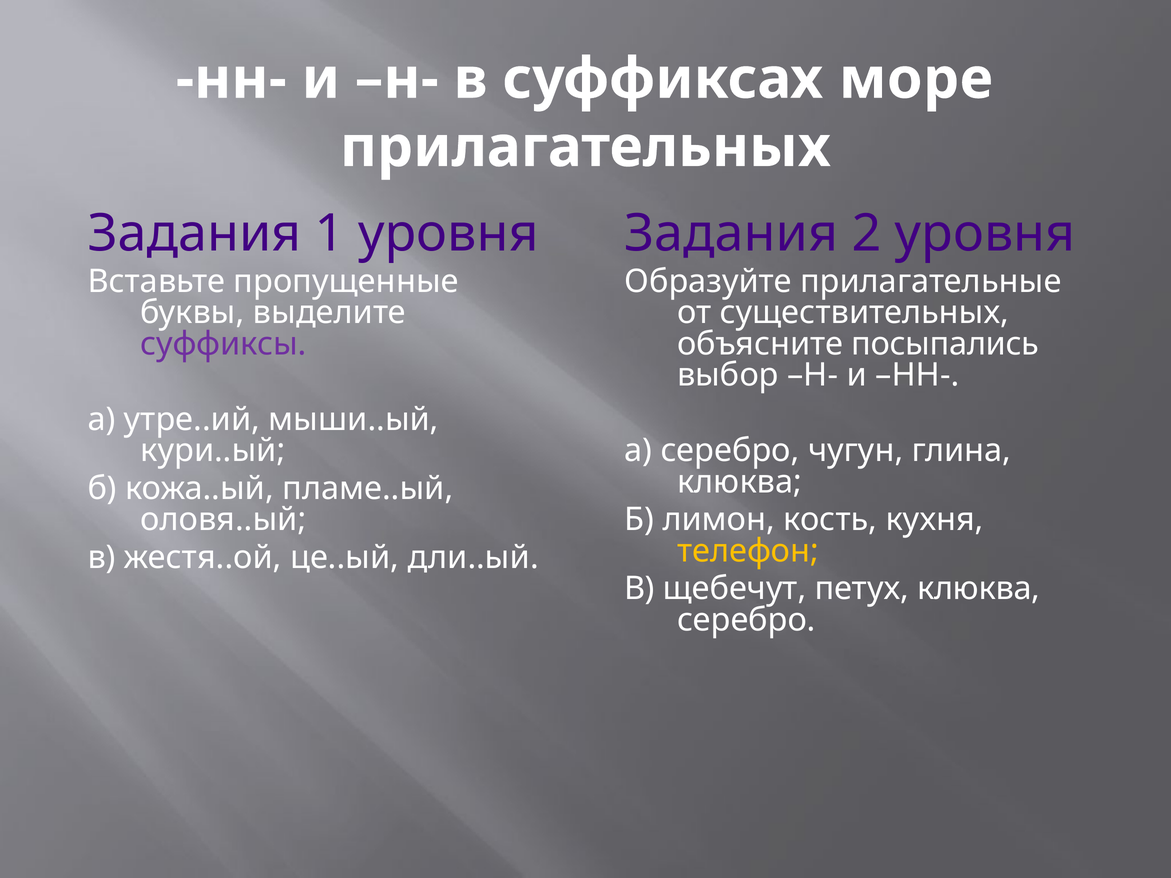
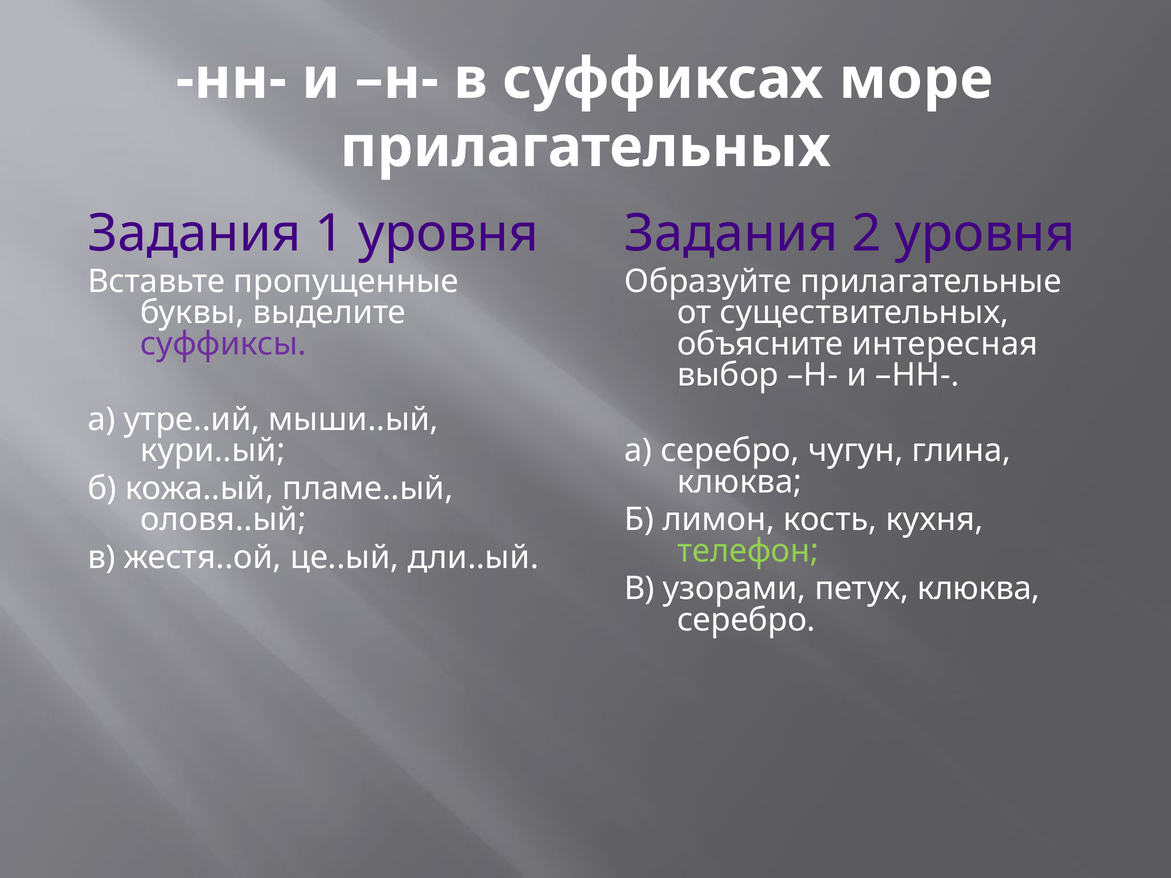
посыпались: посыпались -> интересная (945, 344)
телефон colour: yellow -> light green (748, 551)
щебечут: щебечут -> узорами (735, 589)
